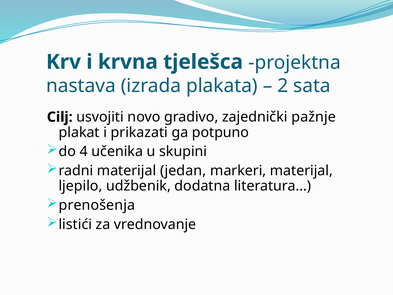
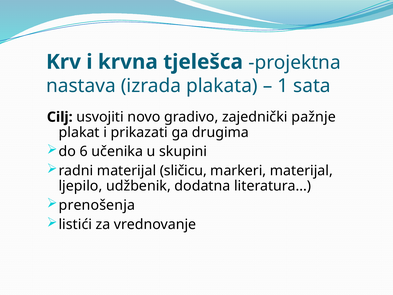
2: 2 -> 1 (283, 86)
potpuno: potpuno -> drugima (220, 132)
4: 4 -> 6 (84, 151)
jedan: jedan -> sličicu (183, 171)
